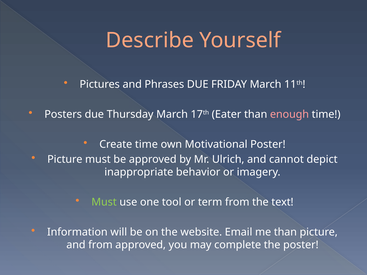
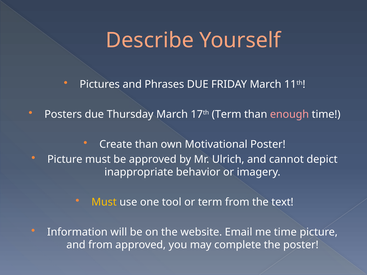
17th Eater: Eater -> Term (227, 115)
Create time: time -> than (146, 144)
Must colour: light green -> yellow (104, 202)
me than: than -> time (285, 232)
